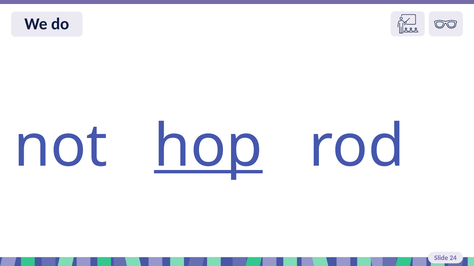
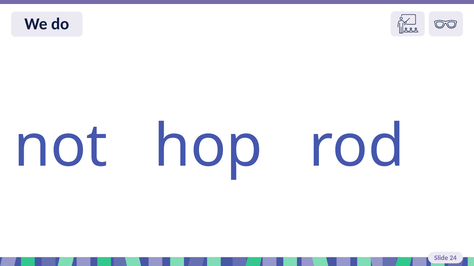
hop underline: present -> none (208, 147)
